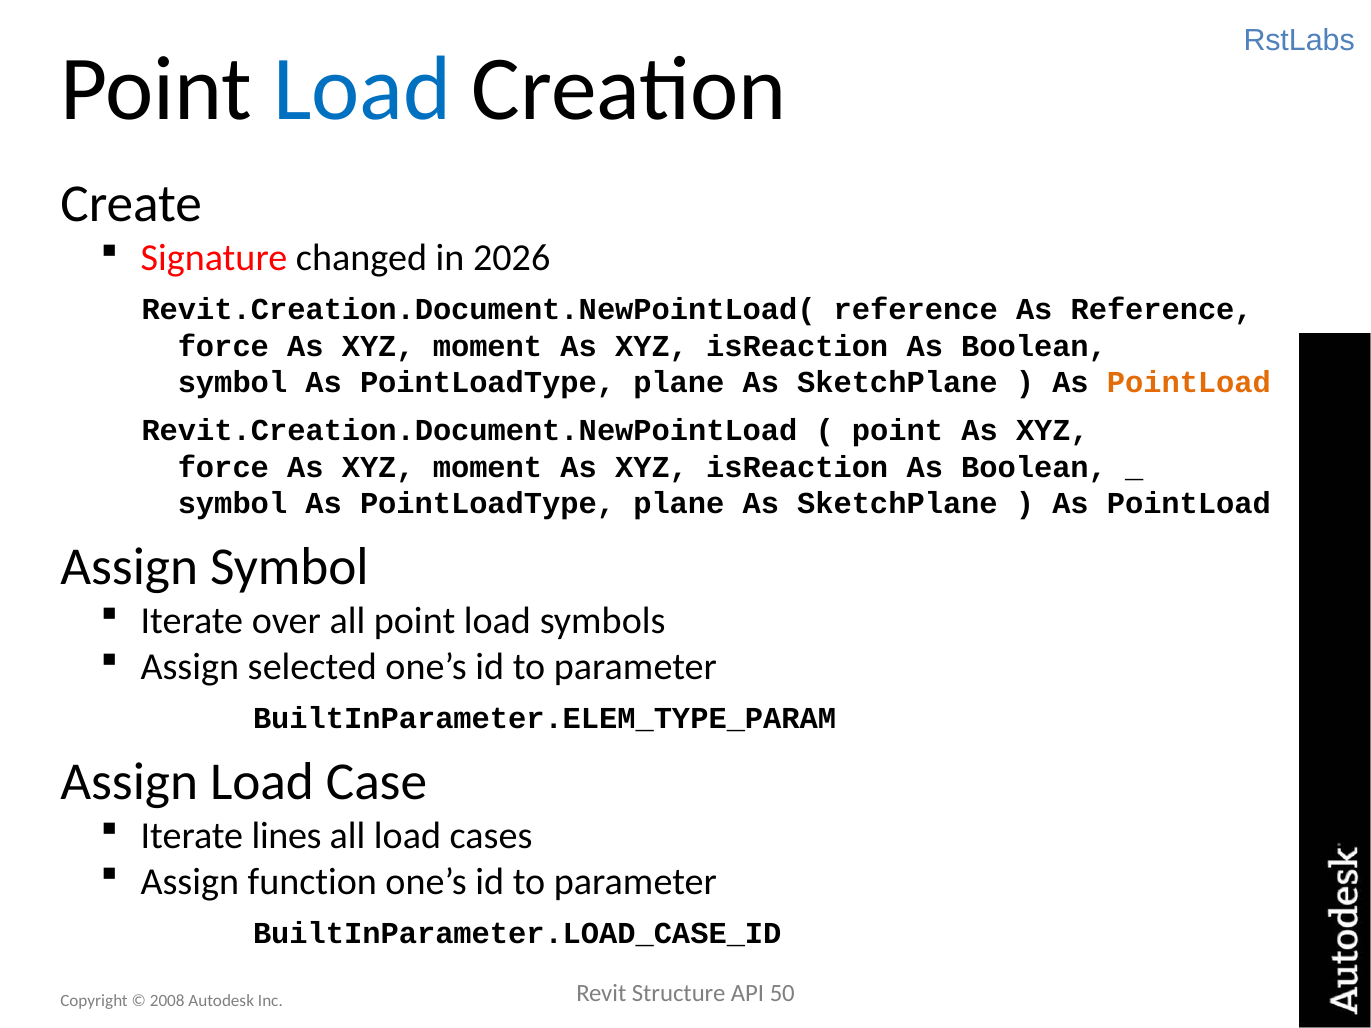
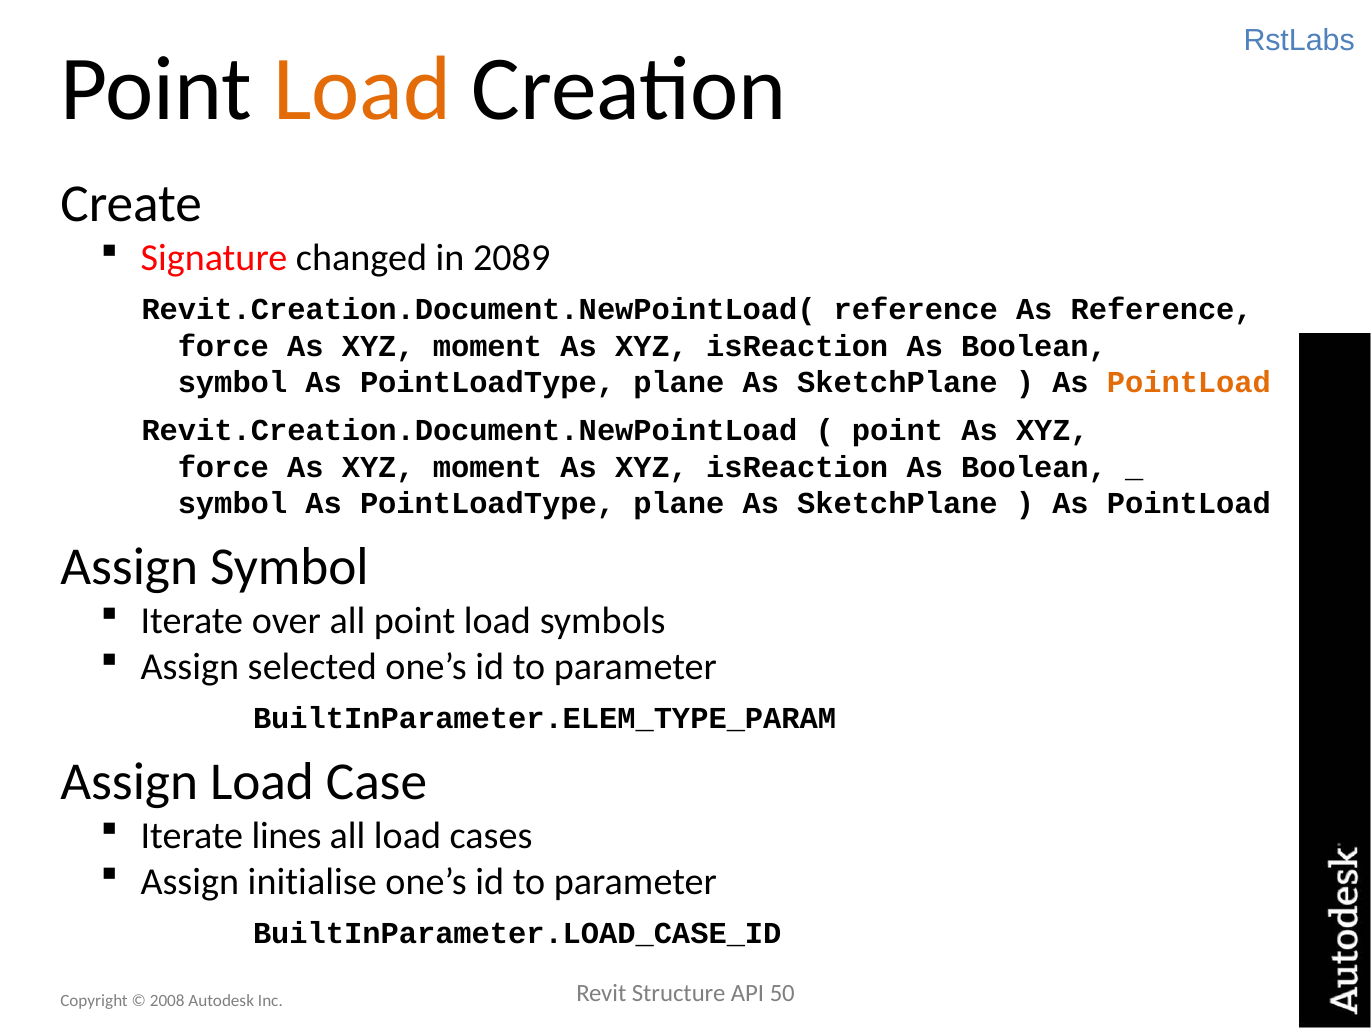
Load colour: blue -> orange (362, 90)
2026: 2026 -> 2089 (512, 258)
function: function -> initialise (312, 882)
